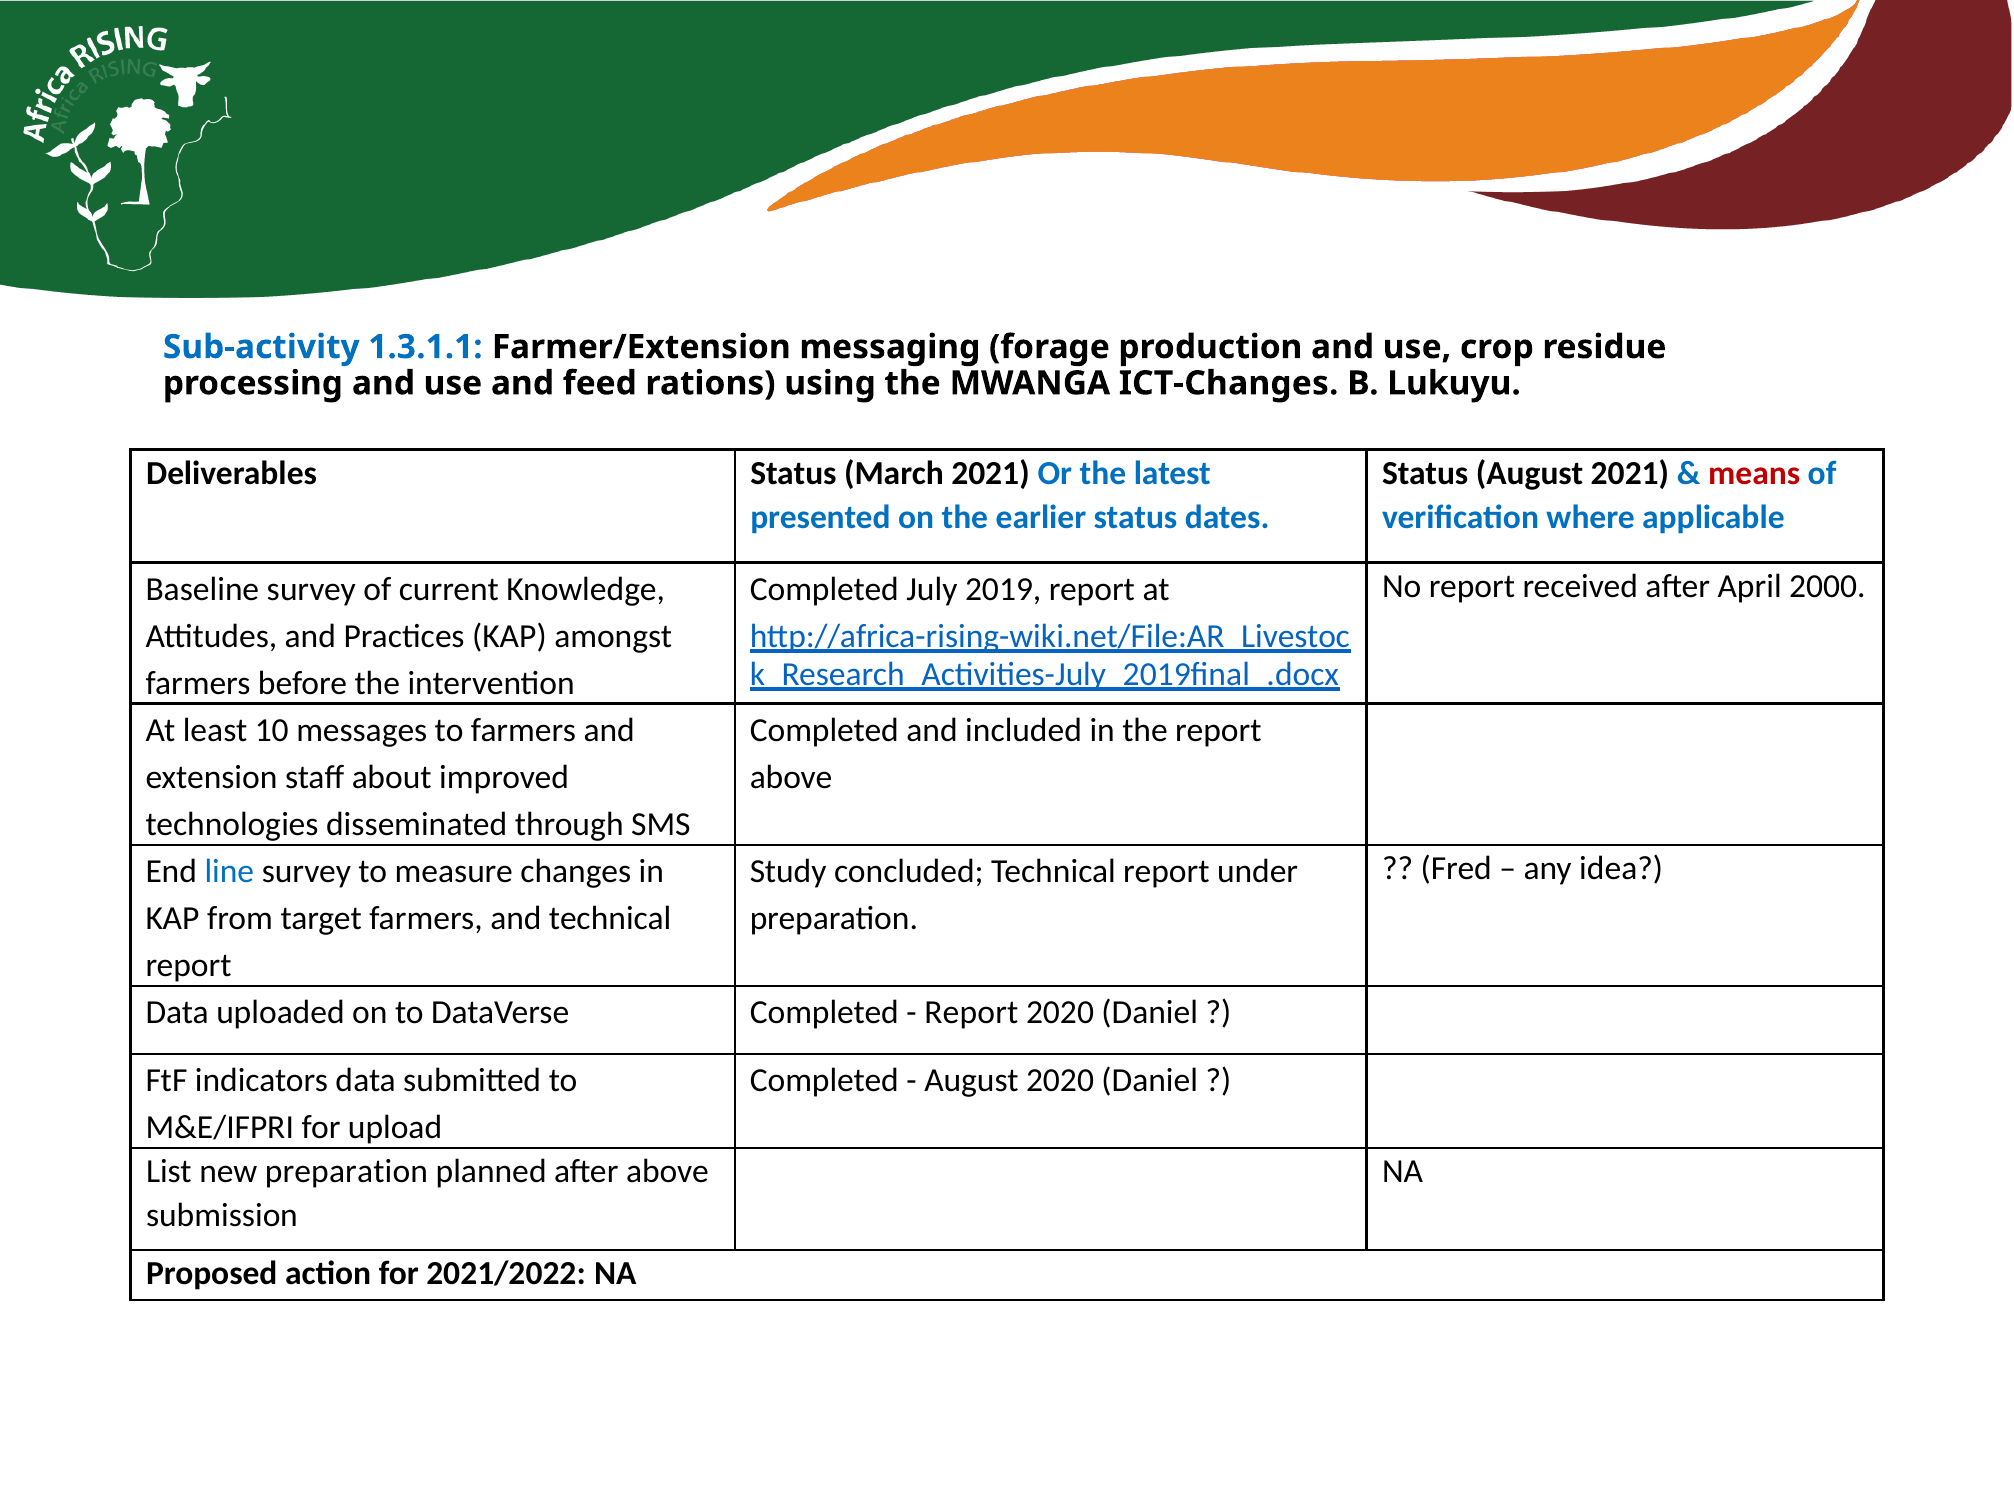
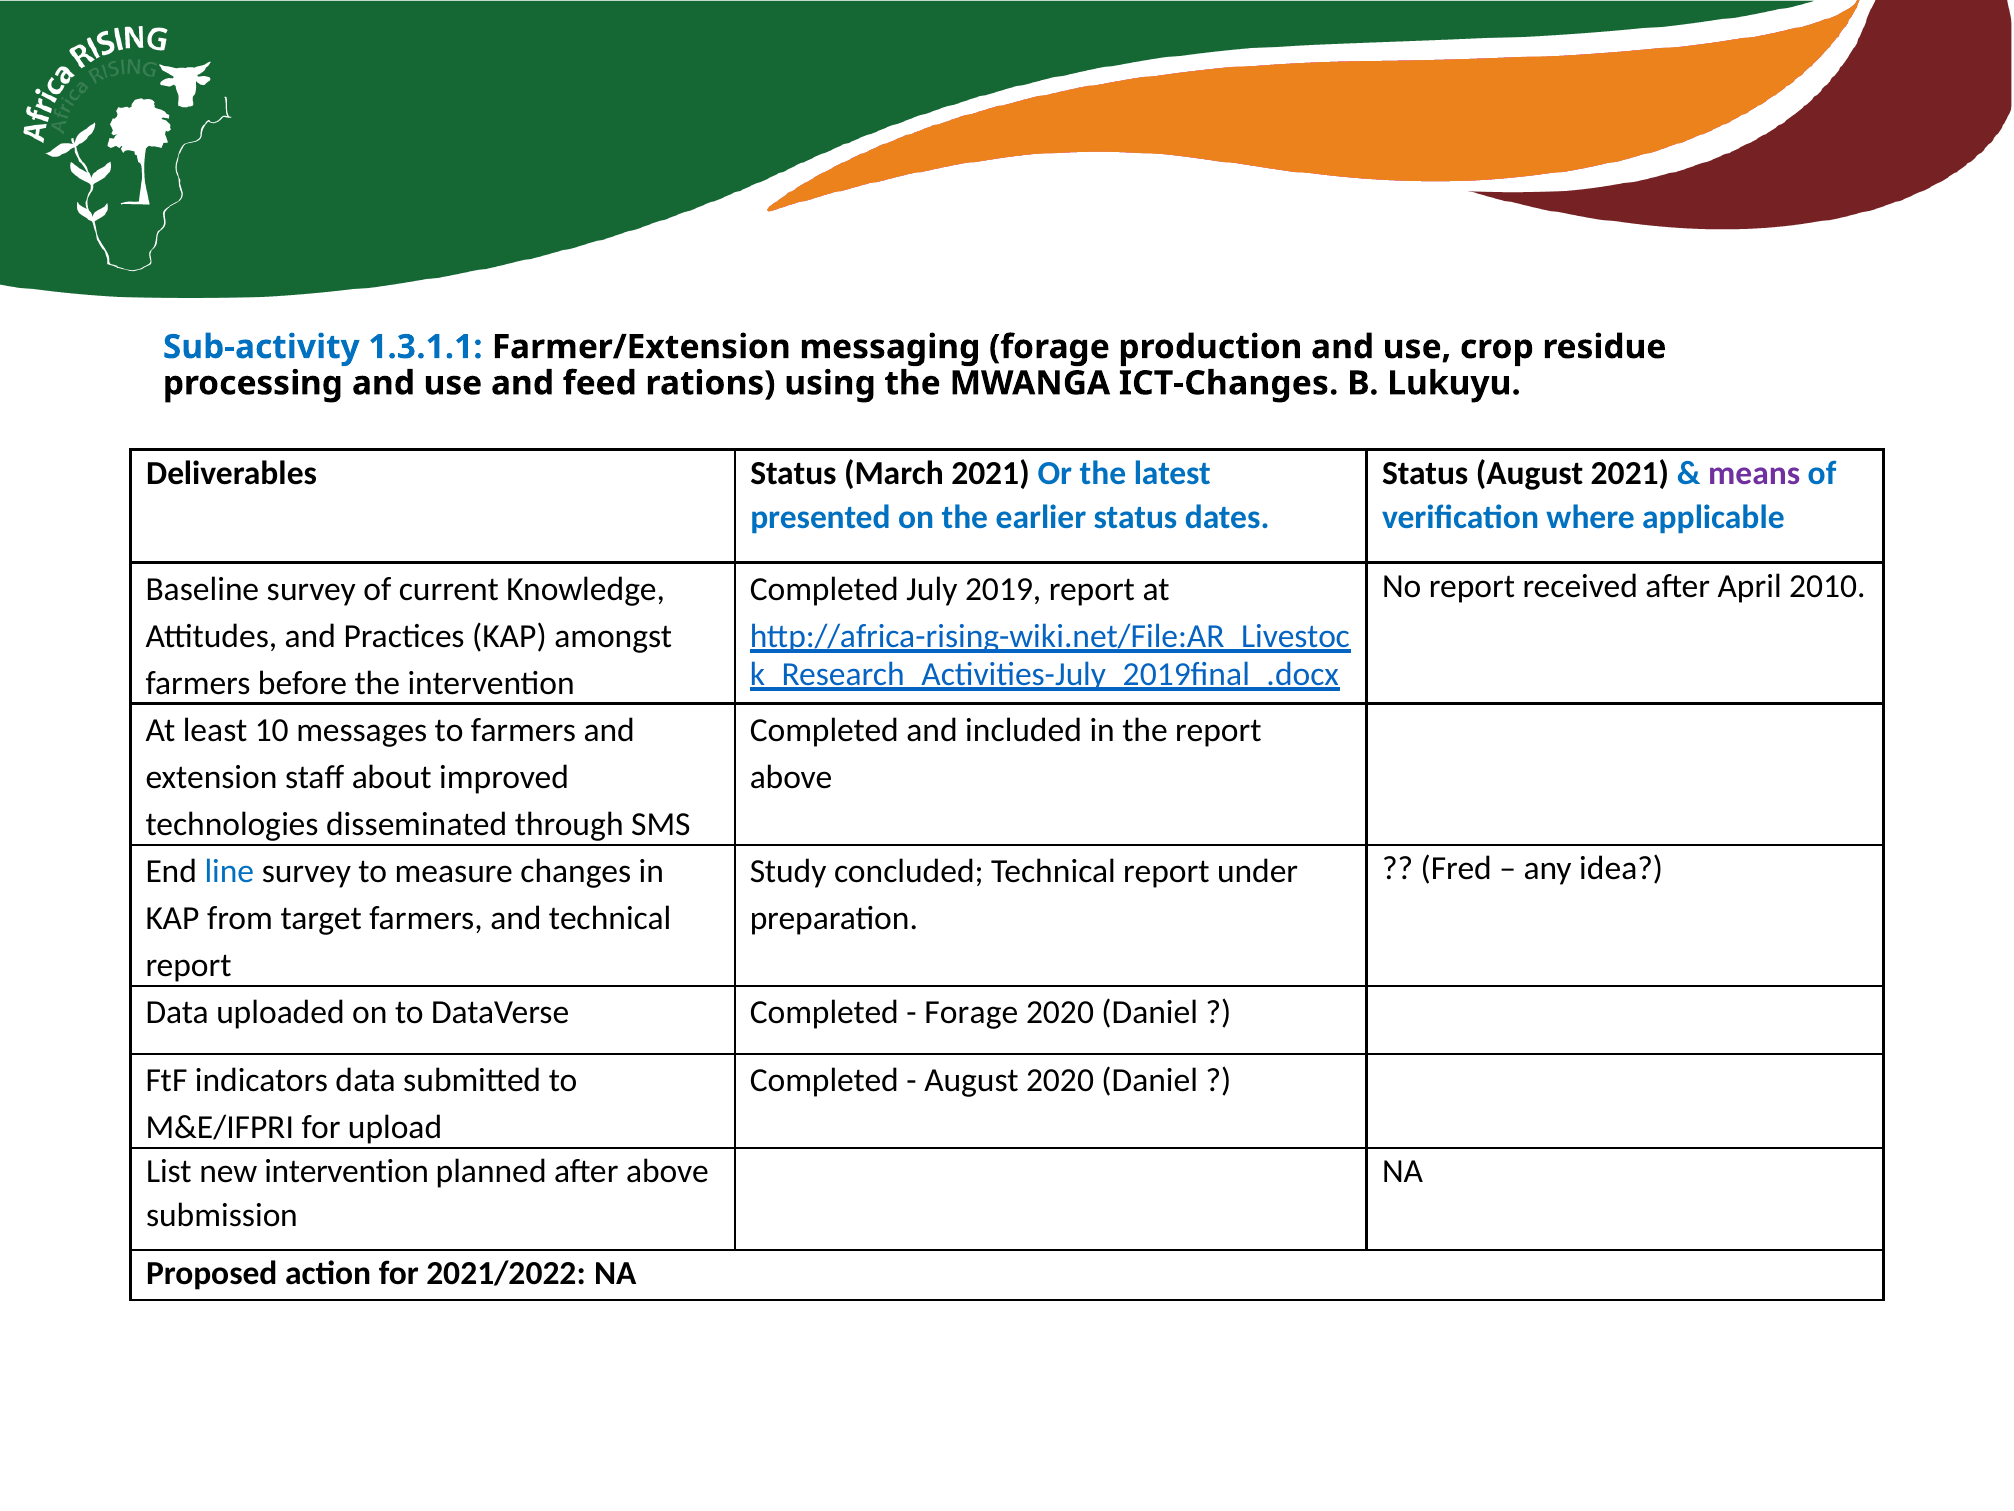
means colour: red -> purple (1754, 473)
2000: 2000 -> 2010 (1827, 586)
Report: Report -> Forage (971, 1013)
new preparation: preparation -> intervention (347, 1171)
